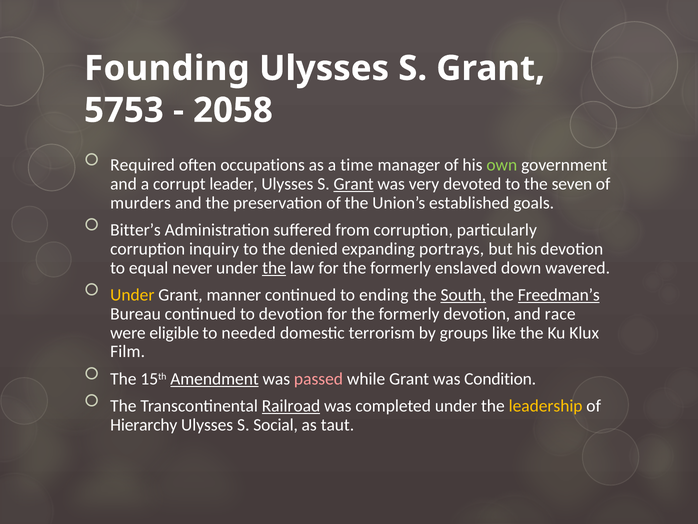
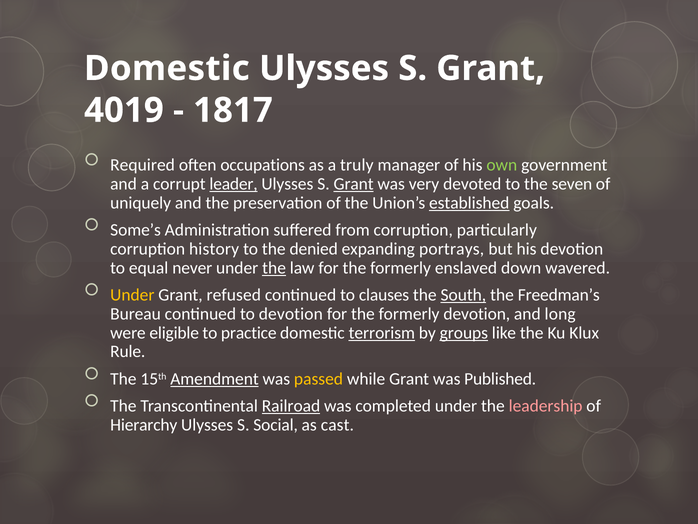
Founding: Founding -> Domestic (167, 68)
5753: 5753 -> 4019 (124, 110)
2058: 2058 -> 1817 (233, 110)
time: time -> truly (357, 165)
leader underline: none -> present (234, 184)
murders: murders -> uniquely (141, 203)
established underline: none -> present (469, 203)
Bitter’s: Bitter’s -> Some’s (136, 230)
inquiry: inquiry -> history (214, 249)
manner: manner -> refused (234, 295)
ending: ending -> clauses (384, 295)
Freedman’s underline: present -> none (559, 295)
race: race -> long (560, 314)
needed: needed -> practice (249, 333)
terrorism underline: none -> present (382, 333)
groups underline: none -> present (464, 333)
Film: Film -> Rule (128, 351)
passed colour: pink -> yellow (319, 379)
Condition: Condition -> Published (500, 379)
leadership colour: yellow -> pink (546, 406)
taut: taut -> cast (337, 425)
